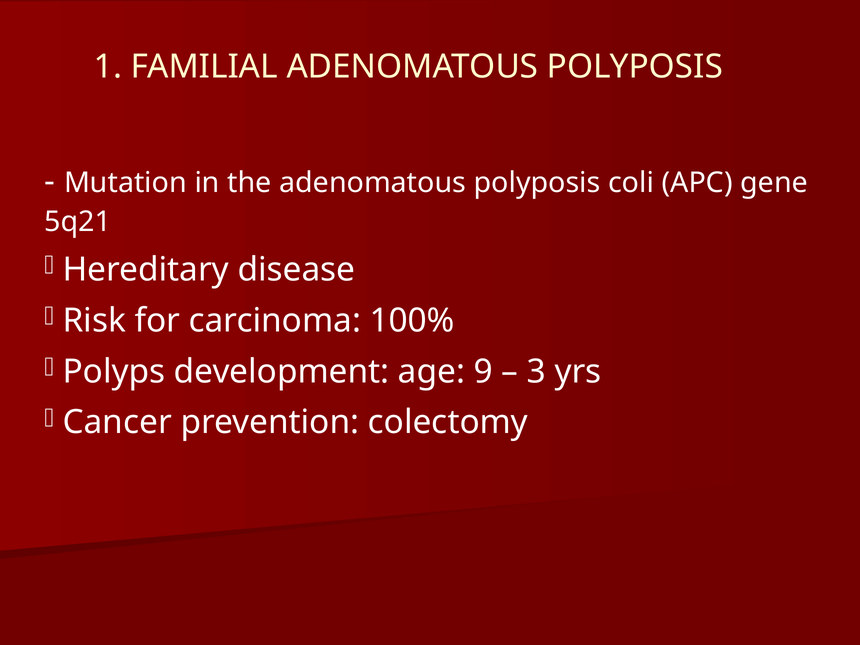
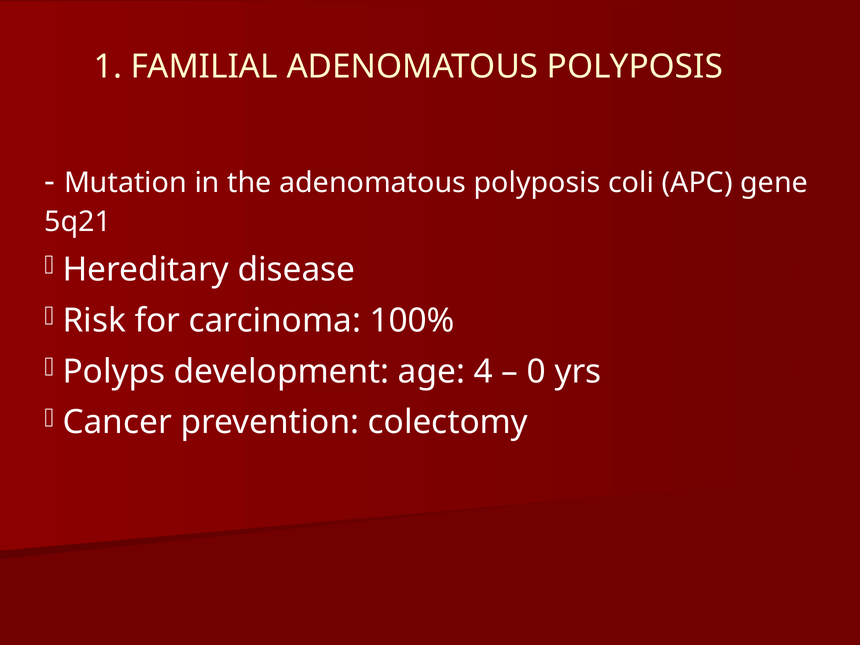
9: 9 -> 4 (483, 372)
3: 3 -> 0 (536, 372)
